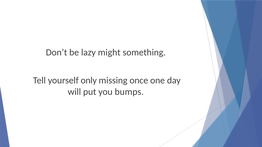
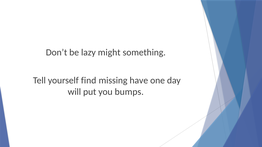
only: only -> find (89, 81)
once: once -> have (139, 81)
